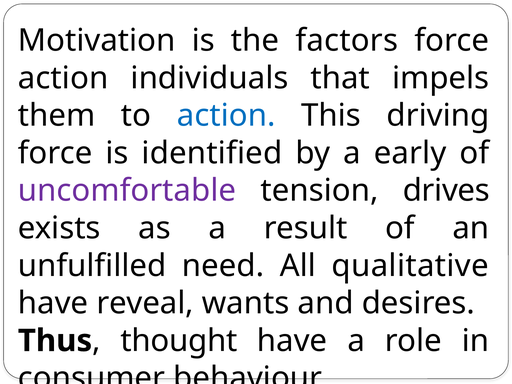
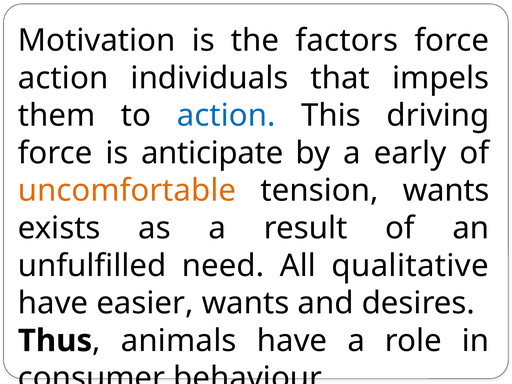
identified: identified -> anticipate (212, 153)
uncomfortable colour: purple -> orange (127, 191)
tension drives: drives -> wants (446, 191)
reveal: reveal -> easier (145, 303)
thought: thought -> animals (179, 341)
